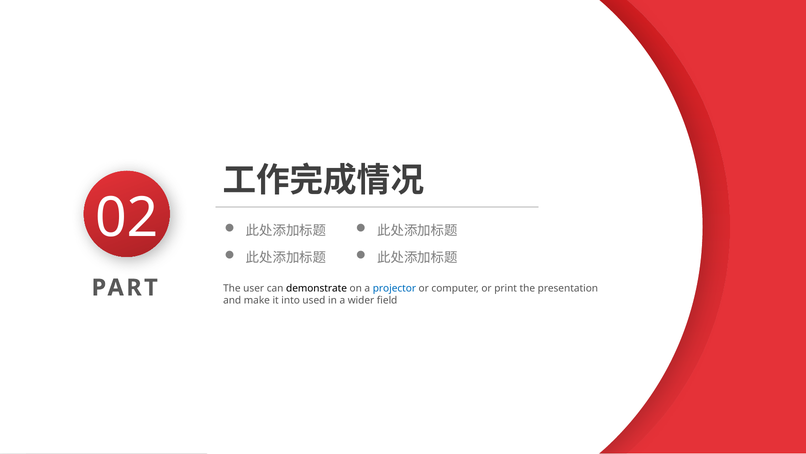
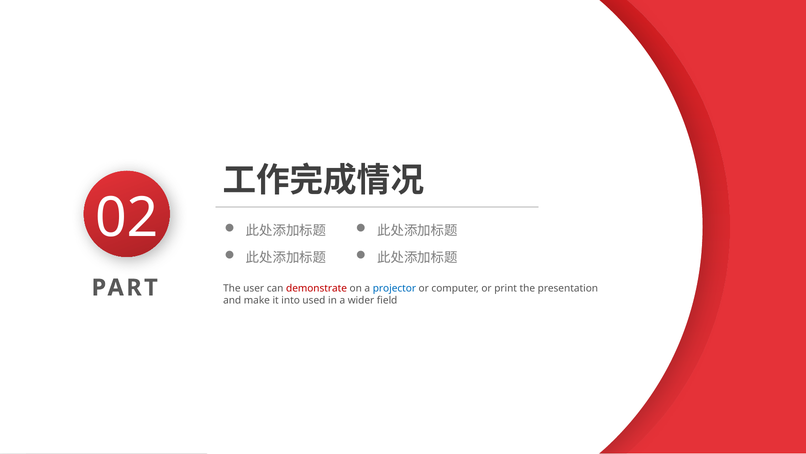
demonstrate colour: black -> red (317, 288)
